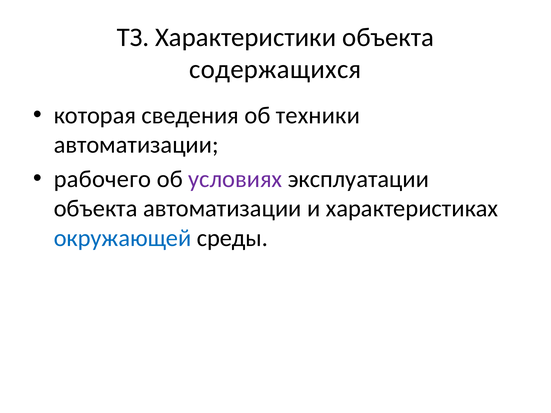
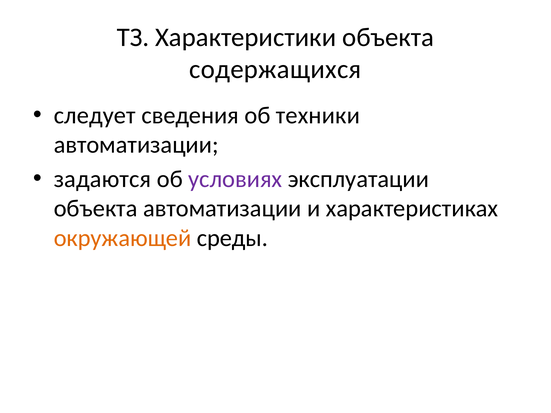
которая: которая -> следует (95, 116)
рабочего: рабочего -> задаются (102, 179)
окружающей colour: blue -> orange (123, 238)
